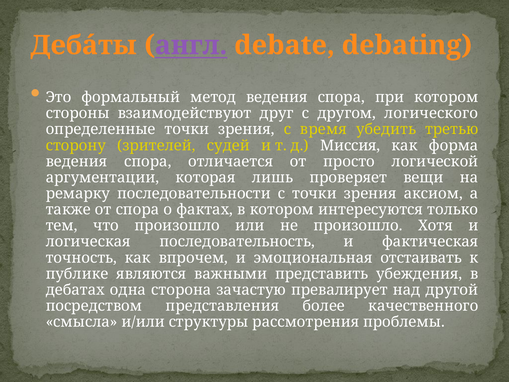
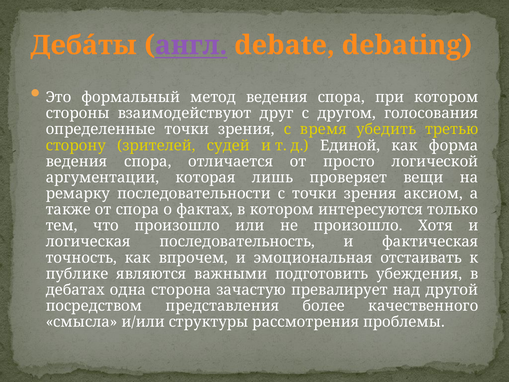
логического: логического -> голосования (431, 113)
Миссия: Миссия -> Единой (350, 145)
представить: представить -> подготовить (322, 274)
